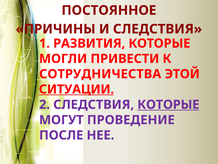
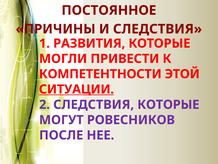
СОТРУДНИЧЕСТВА: СОТРУДНИЧЕСТВА -> КОМПЕТЕНТНОСТИ (100, 74)
КОТОРЫЕ underline: present -> none (168, 104)
ПРОВЕДЕНИЕ: ПРОВЕДЕНИЕ -> РОВЕСНИКОВ (131, 120)
